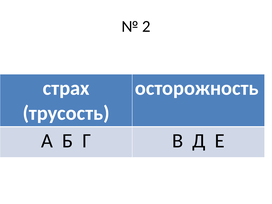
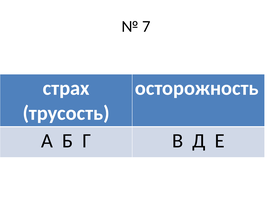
2: 2 -> 7 (146, 26)
